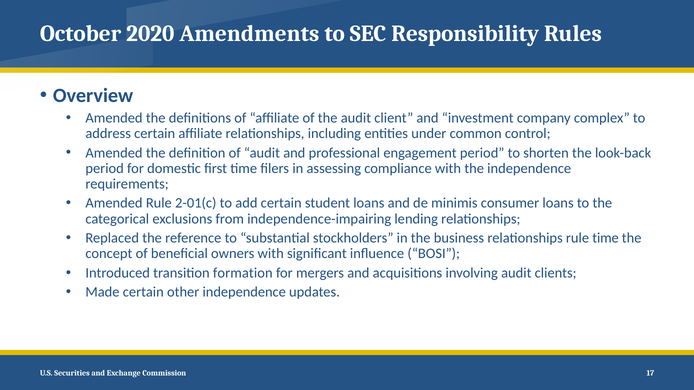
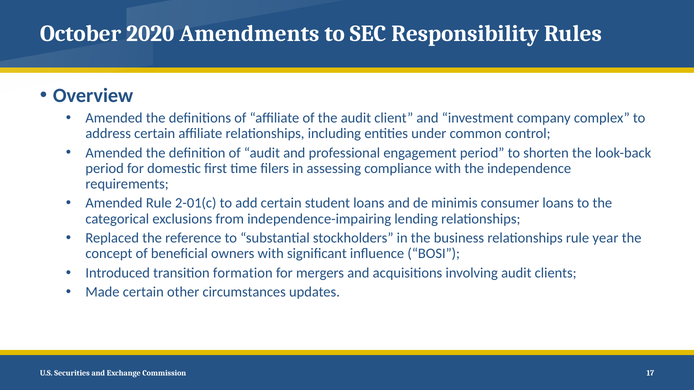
rule time: time -> year (605, 238)
other independence: independence -> circumstances (244, 292)
